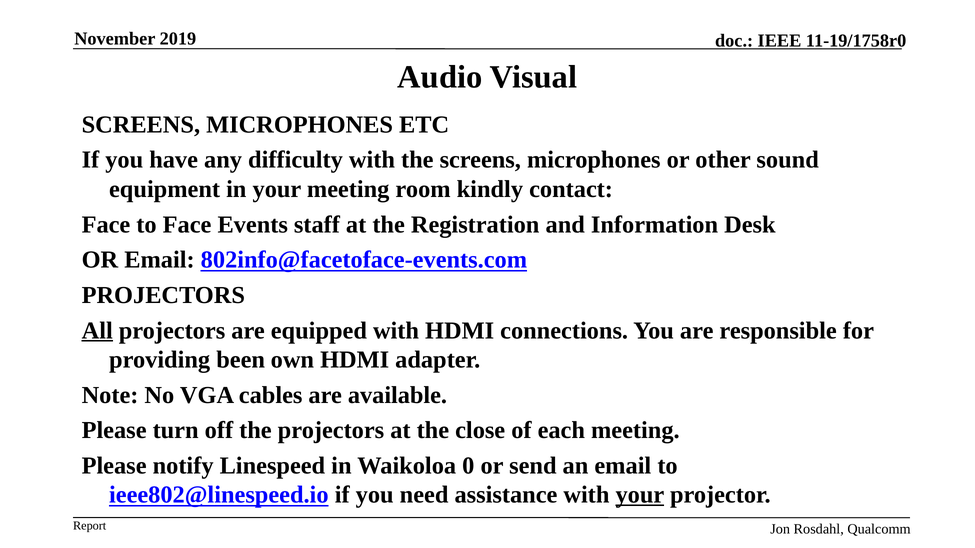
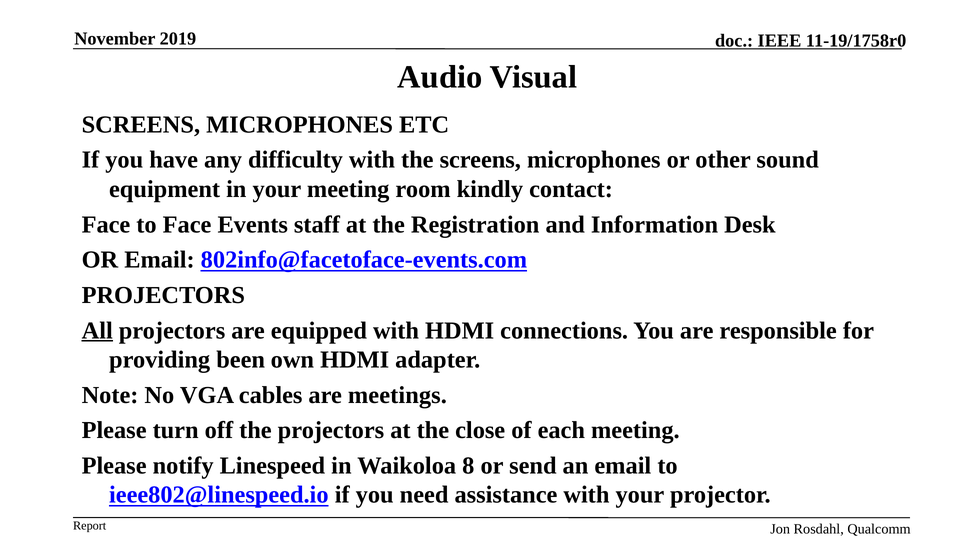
available: available -> meetings (397, 395)
0: 0 -> 8 (468, 466)
your underline: present -> none (640, 495)
